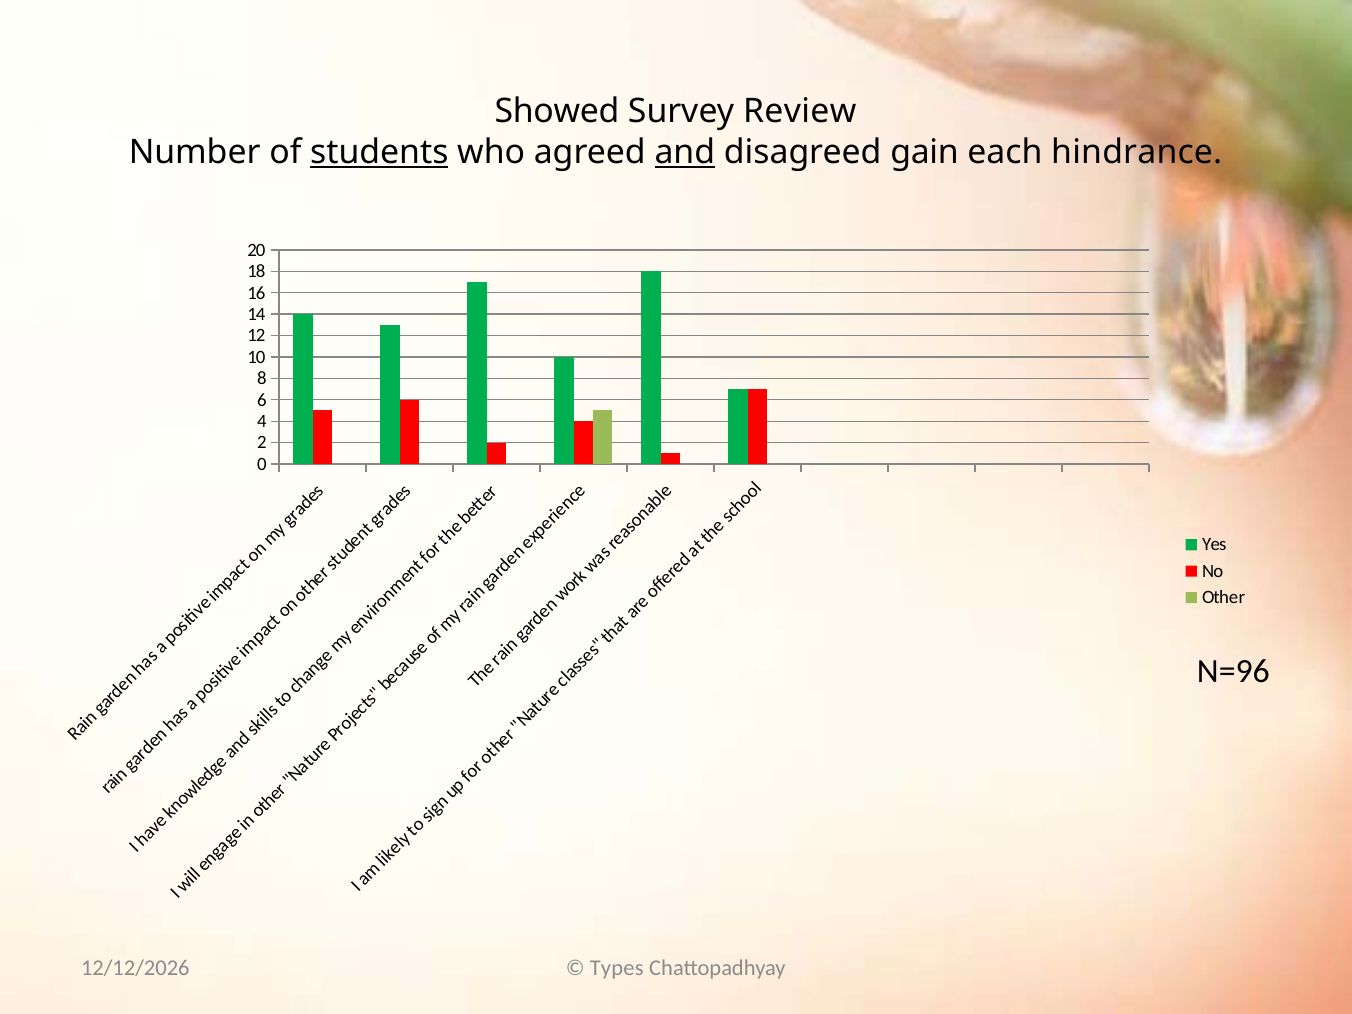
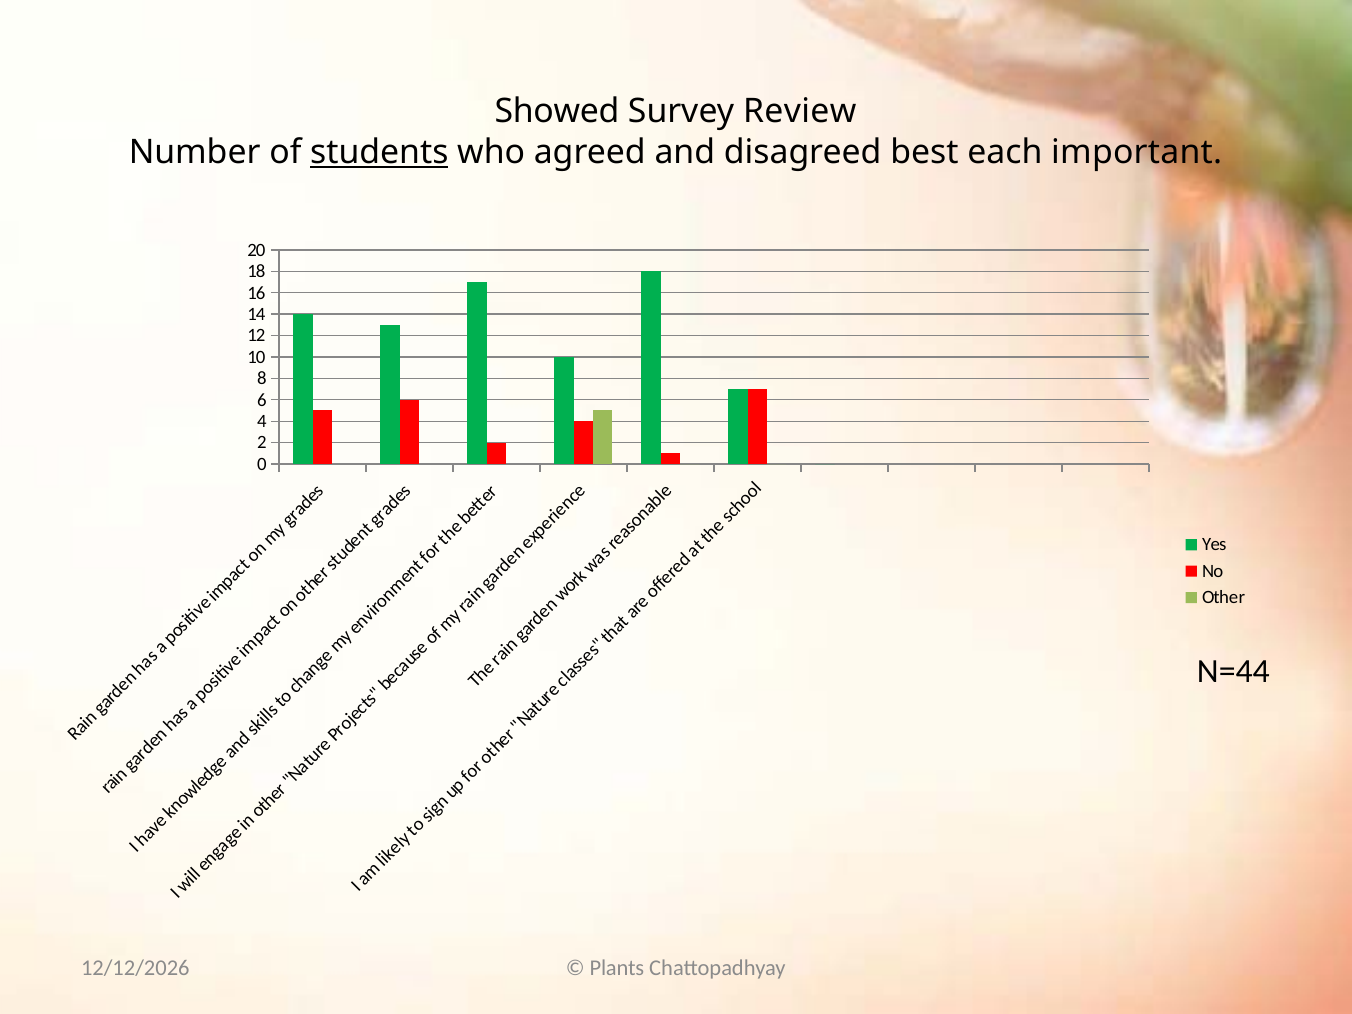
and underline: present -> none (685, 152)
gain: gain -> best (924, 152)
hindrance: hindrance -> important (1137, 152)
N=96: N=96 -> N=44 (1233, 671)
Types: Types -> Plants (617, 968)
